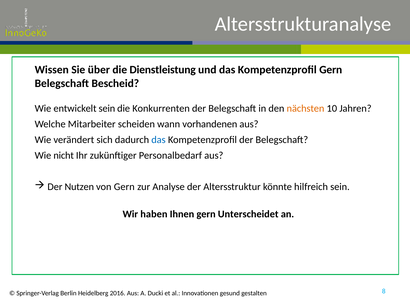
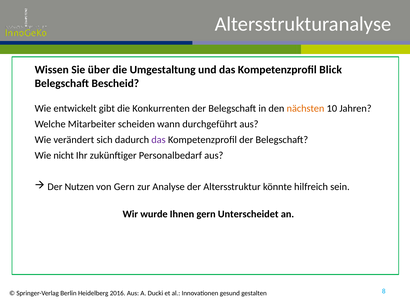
Dienstleistung: Dienstleistung -> Umgestaltung (163, 70)
Kompetenzprofil Gern: Gern -> Blick (331, 70)
entwickelt sein: sein -> gibt (107, 109)
vorhandenen: vorhandenen -> durchgeführt (210, 124)
das colour: blue -> purple (159, 140)
haben: haben -> wurde (154, 215)
